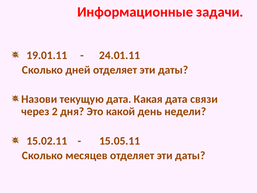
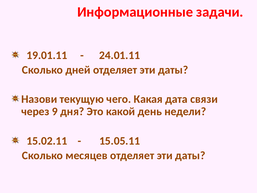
текущую дата: дата -> чего (119, 99)
2: 2 -> 9 (55, 111)
